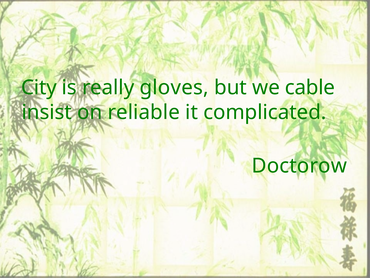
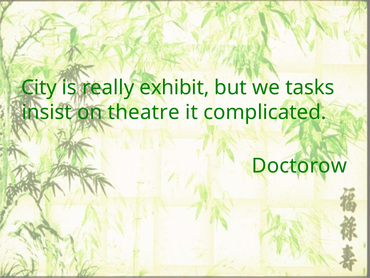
gloves: gloves -> exhibit (174, 87)
cable: cable -> tasks (310, 87)
reliable: reliable -> theatre (144, 112)
